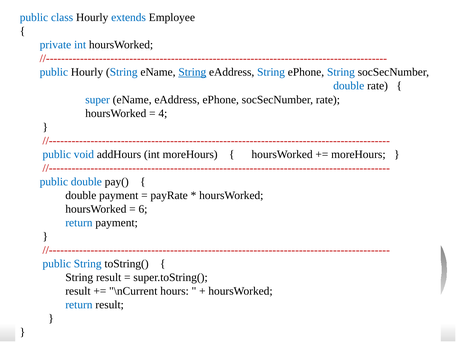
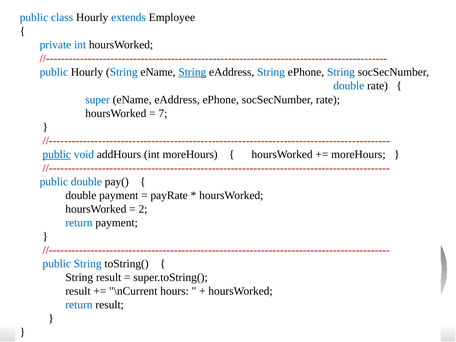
4: 4 -> 7 (163, 113)
public underline: none -> present (57, 154)
6: 6 -> 2 (143, 209)
